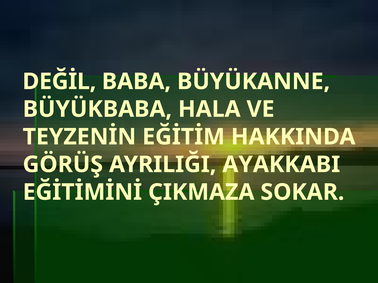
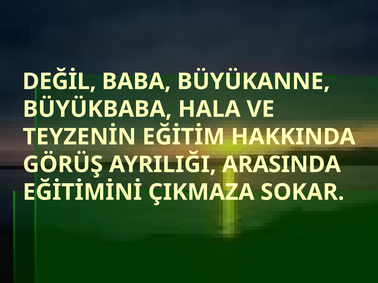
AYAKKABI: AYAKKABI -> ARASINDA (281, 165)
